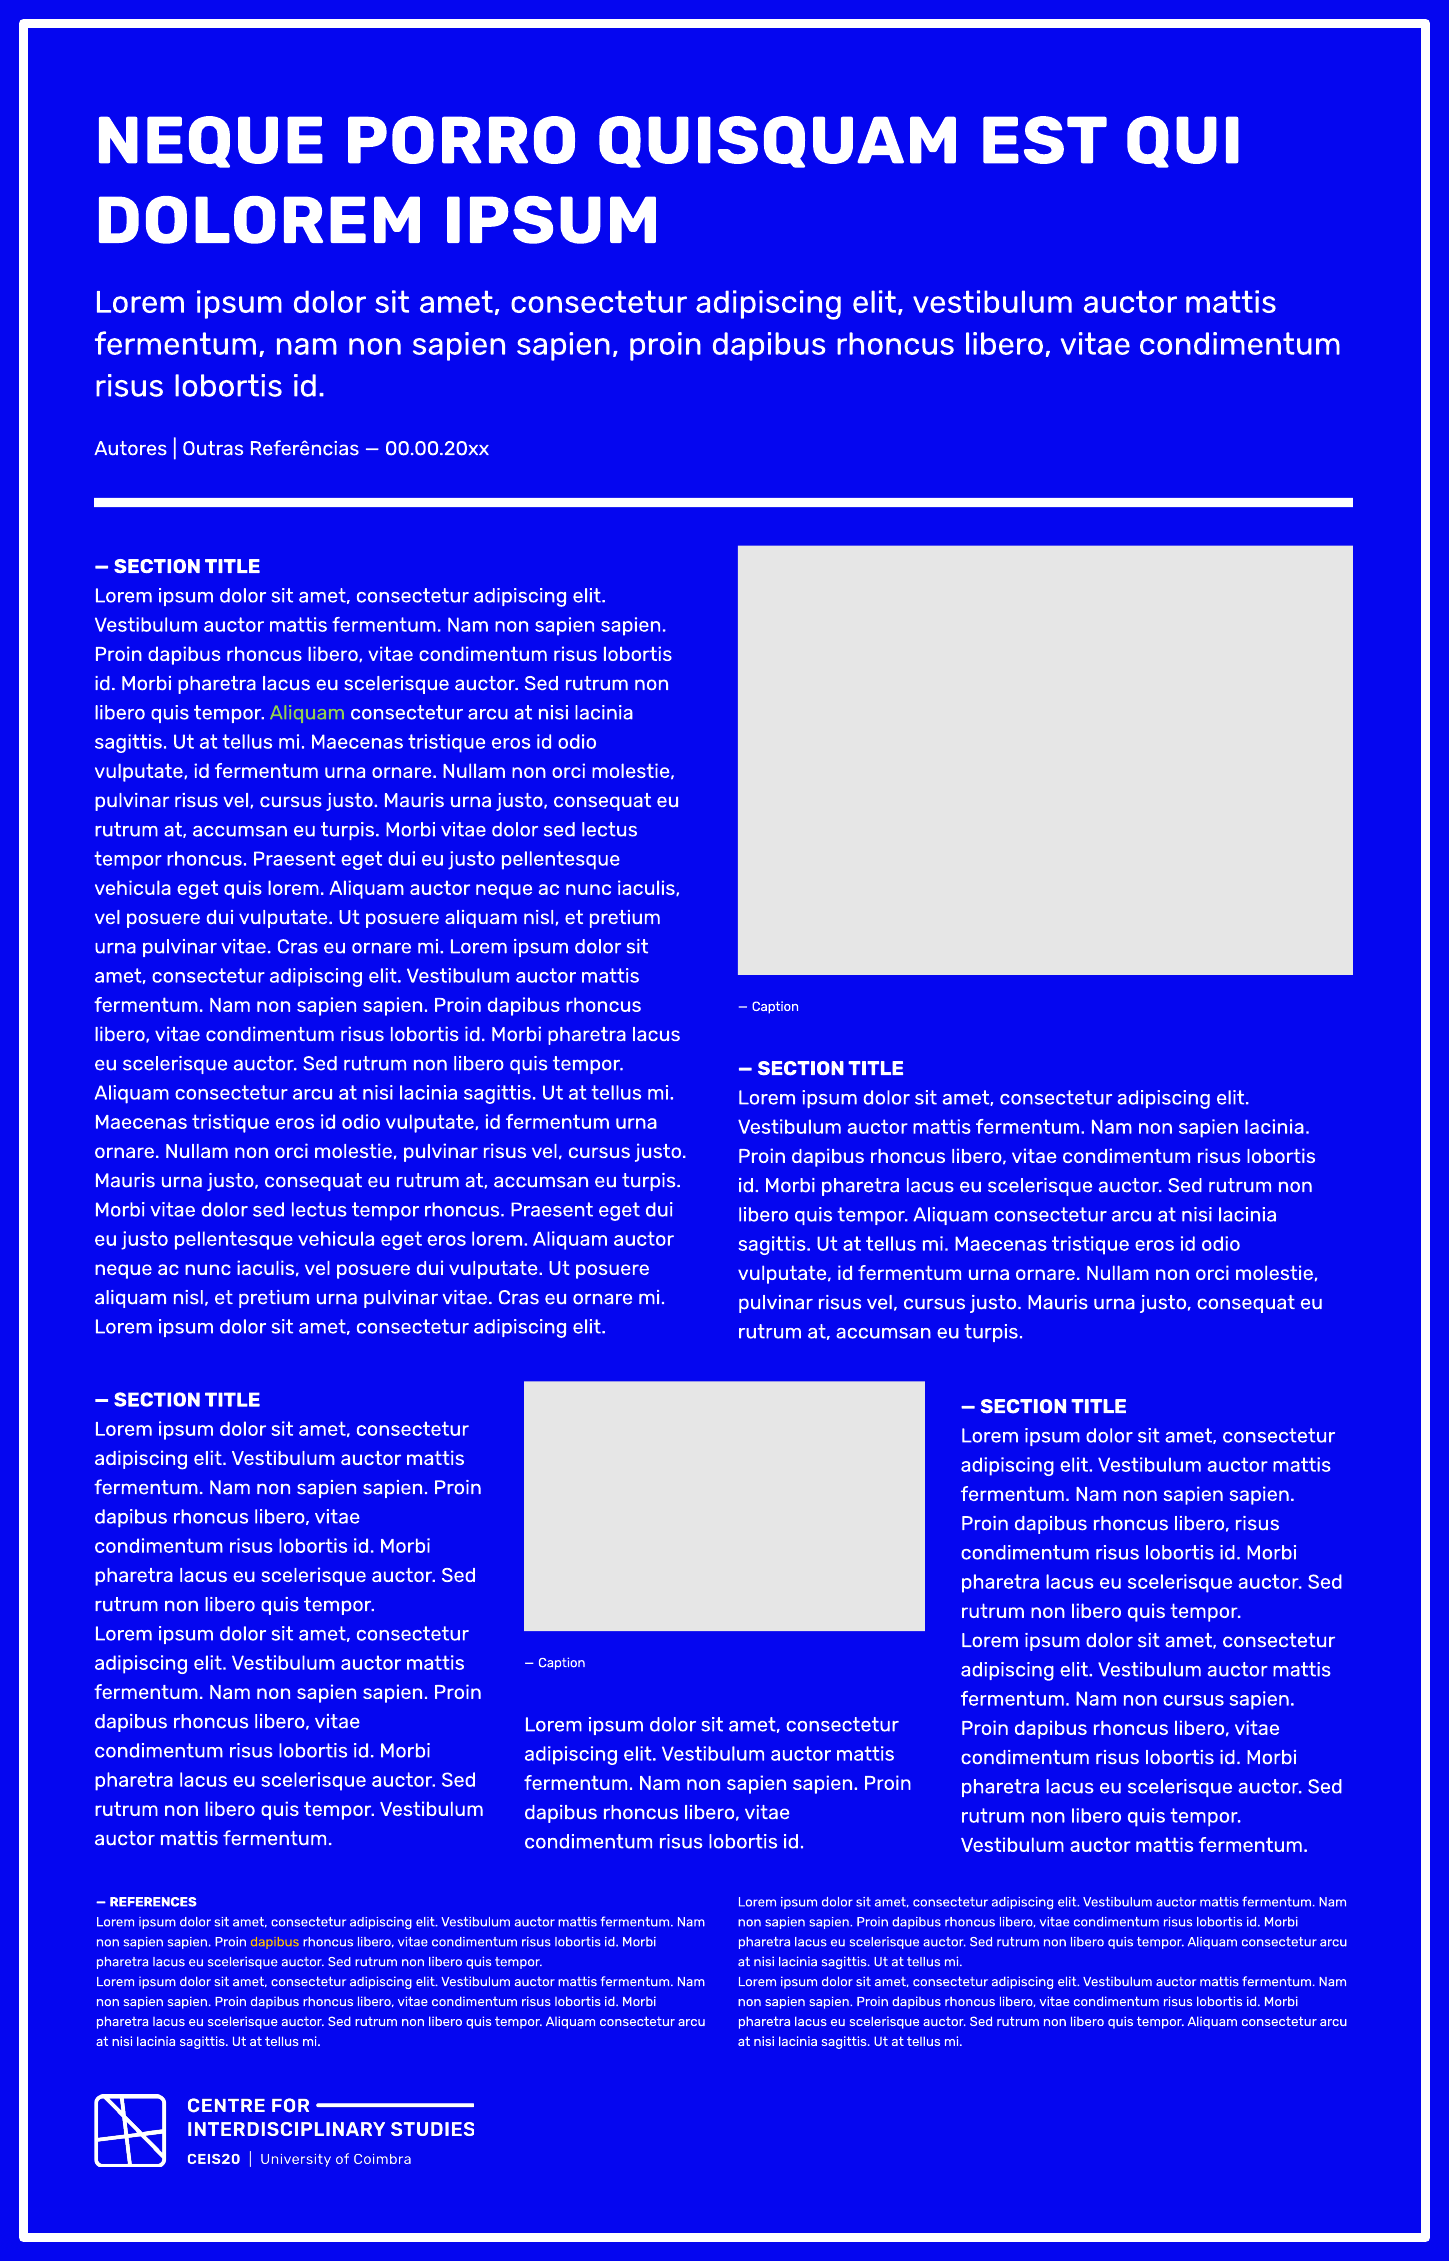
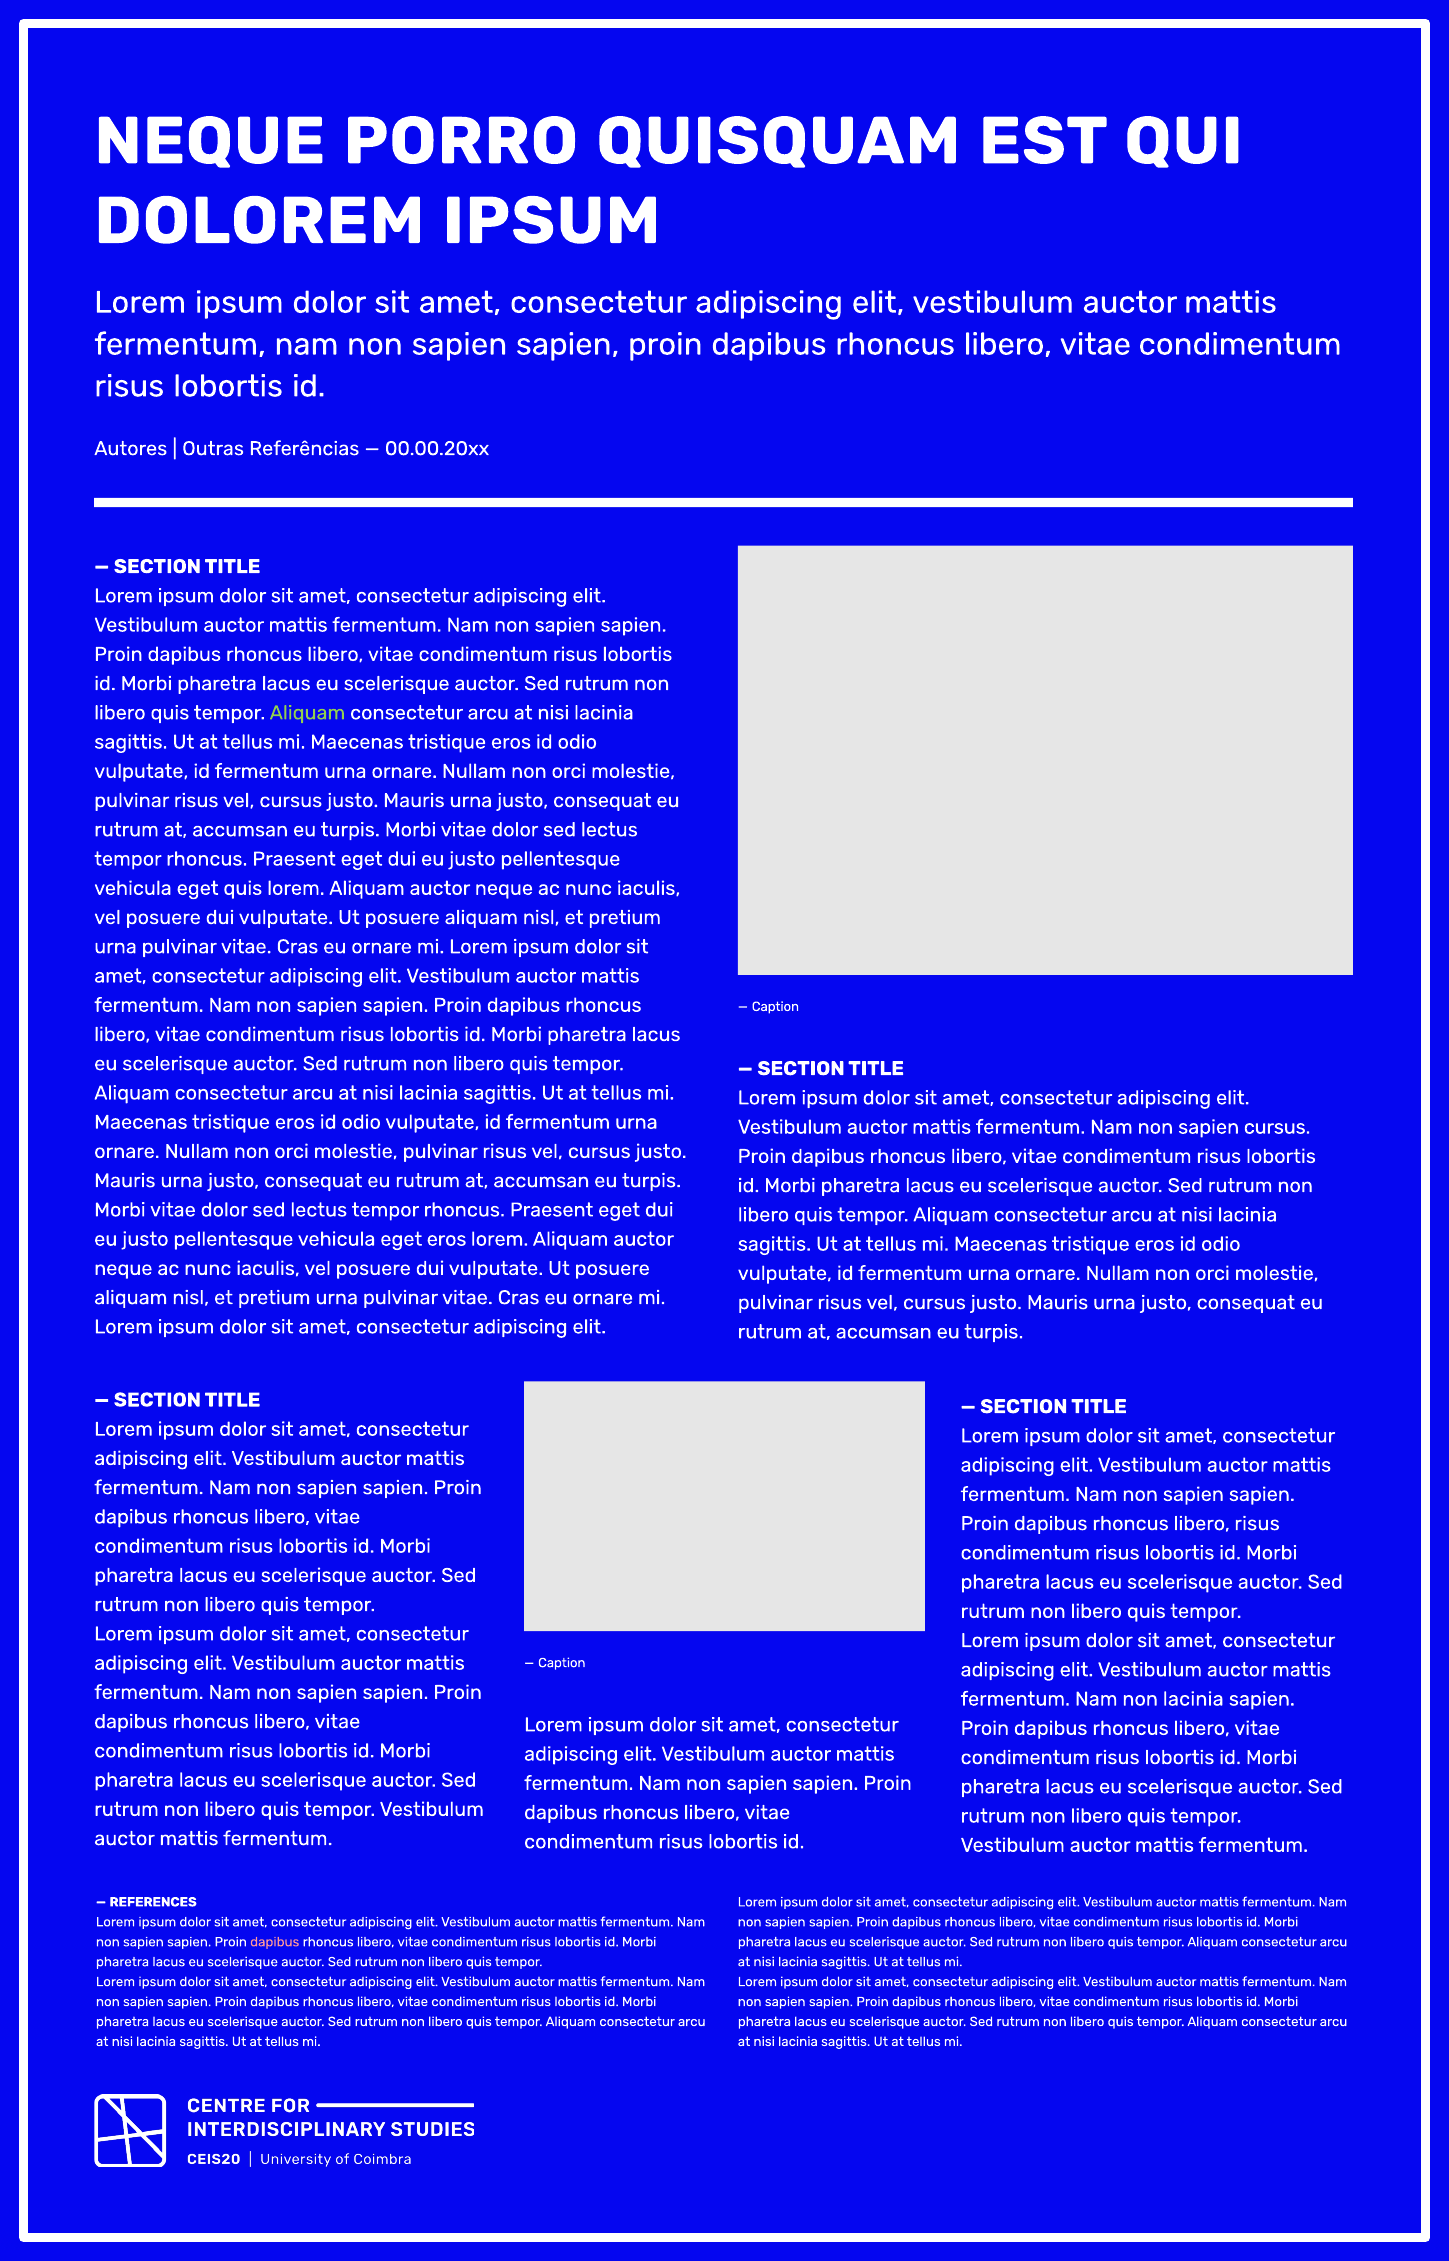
sapien lacinia: lacinia -> cursus (1277, 1127)
non cursus: cursus -> lacinia (1193, 1699)
dapibus colour: yellow -> pink (275, 1942)
